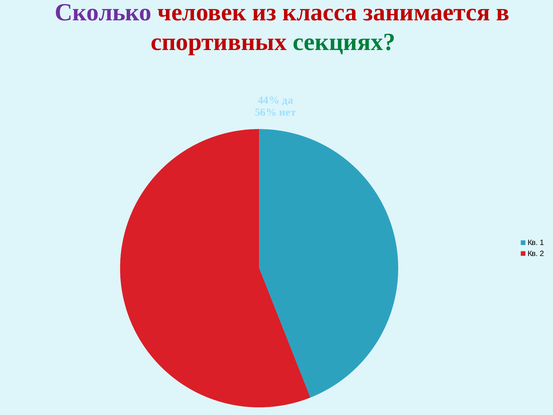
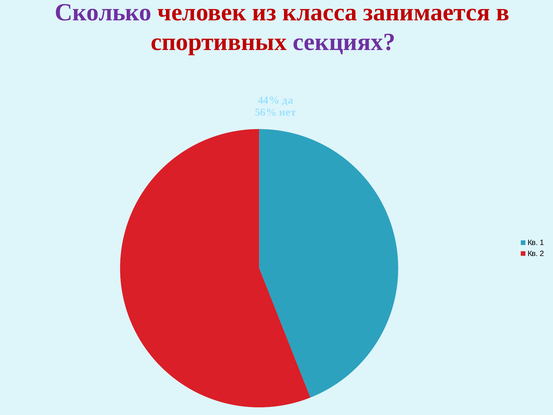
секциях colour: green -> purple (344, 42)
